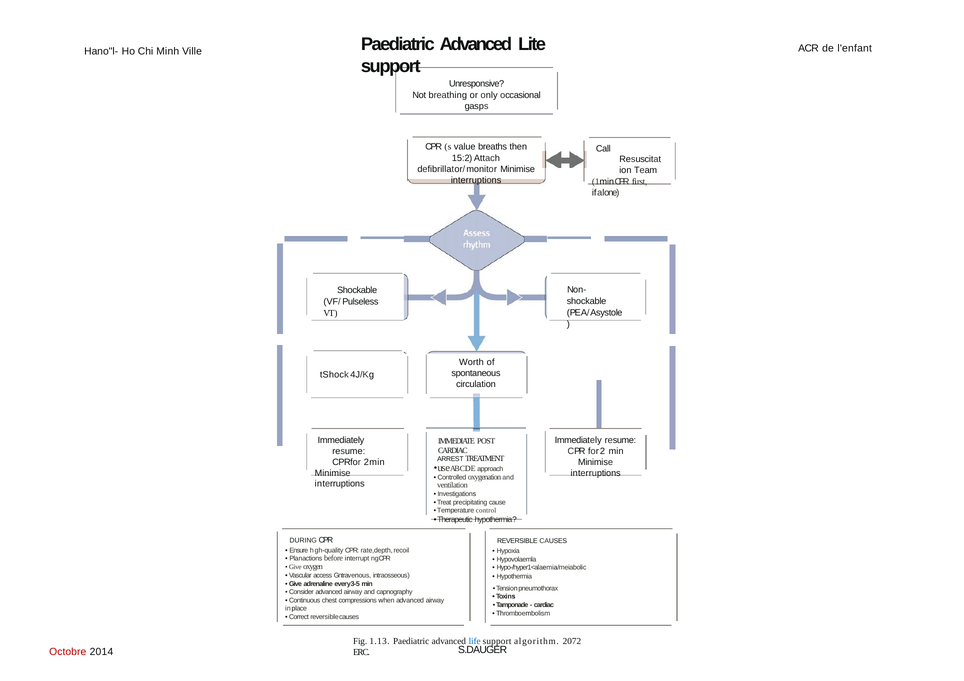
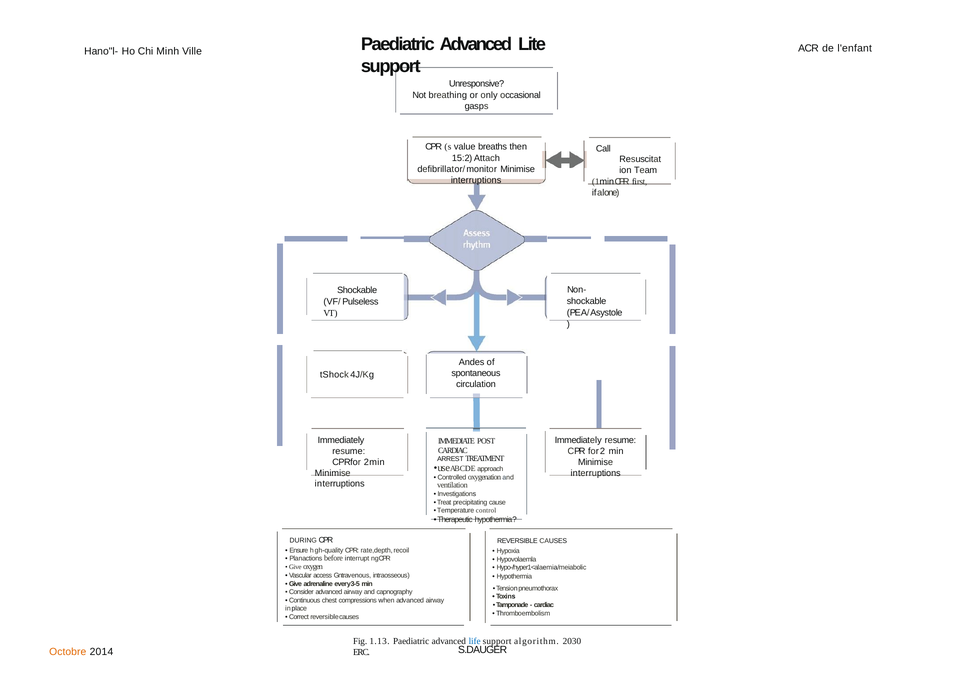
Worth: Worth -> Andes (472, 362)
2072: 2072 -> 2030 (572, 642)
Octobre colour: red -> orange (68, 652)
